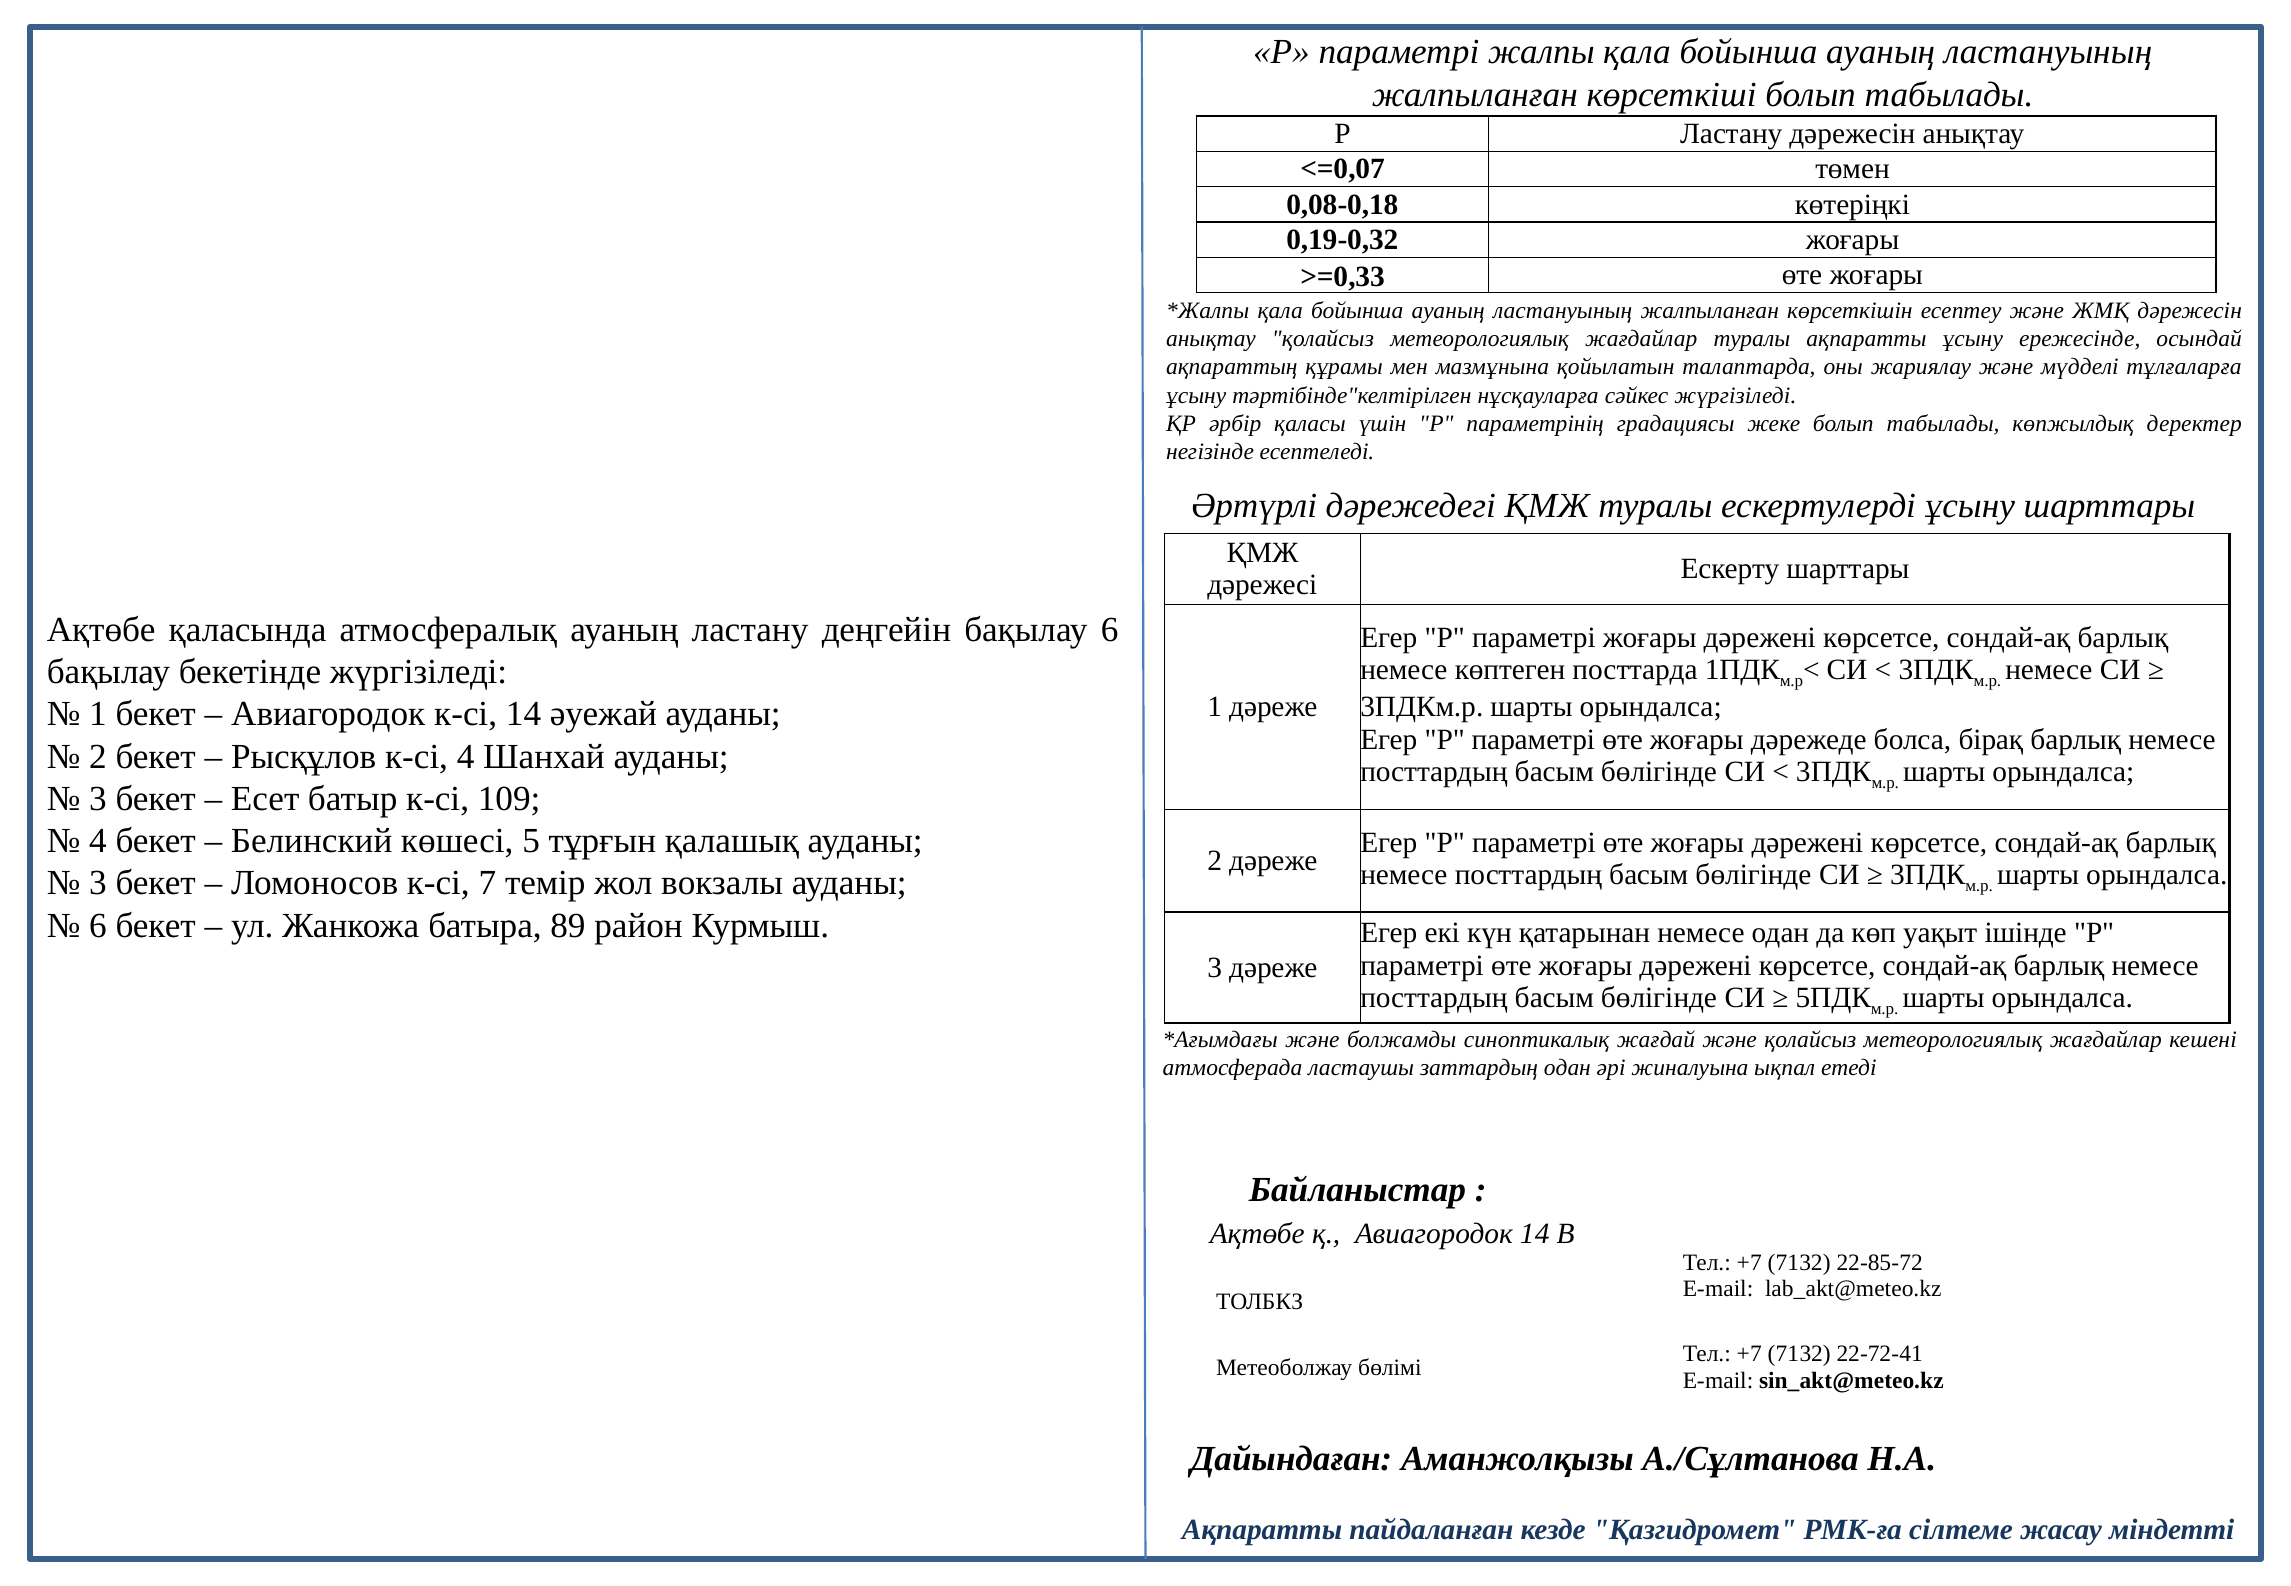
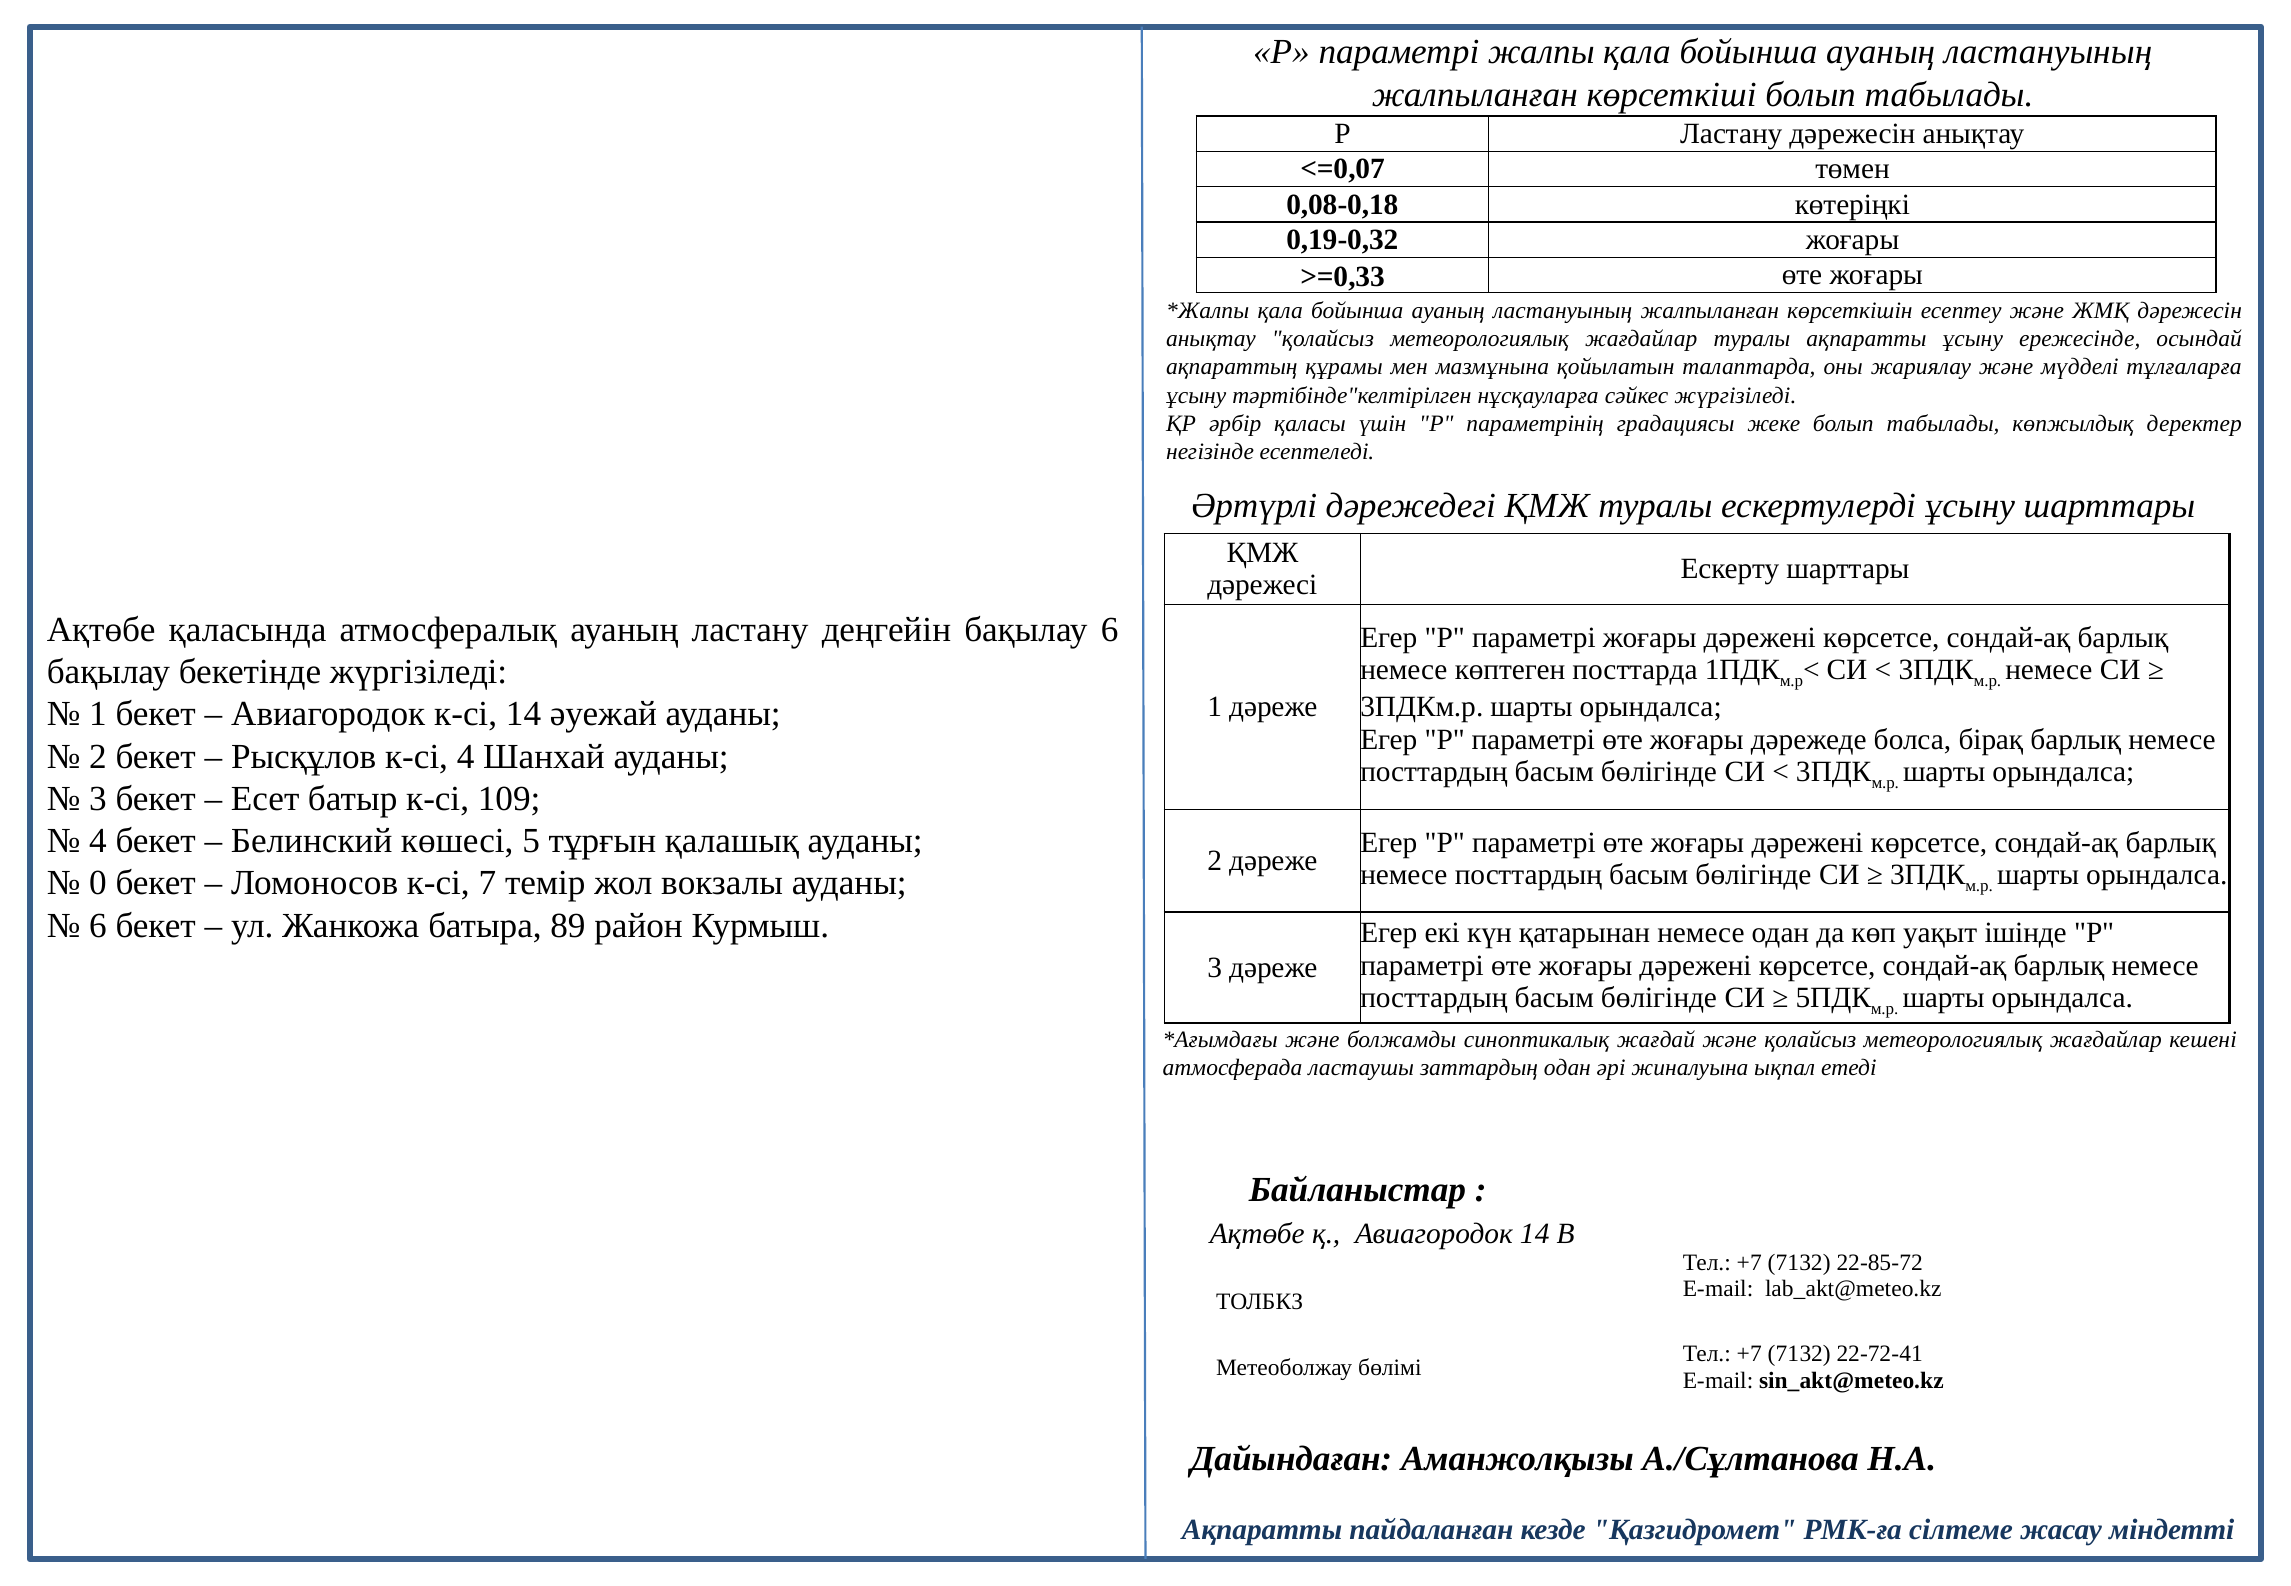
3: 3 -> 0 (98, 883)
